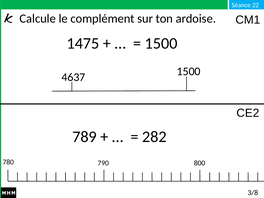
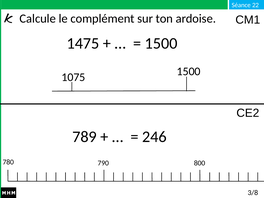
4637: 4637 -> 1075 (73, 77)
282: 282 -> 246 (154, 137)
